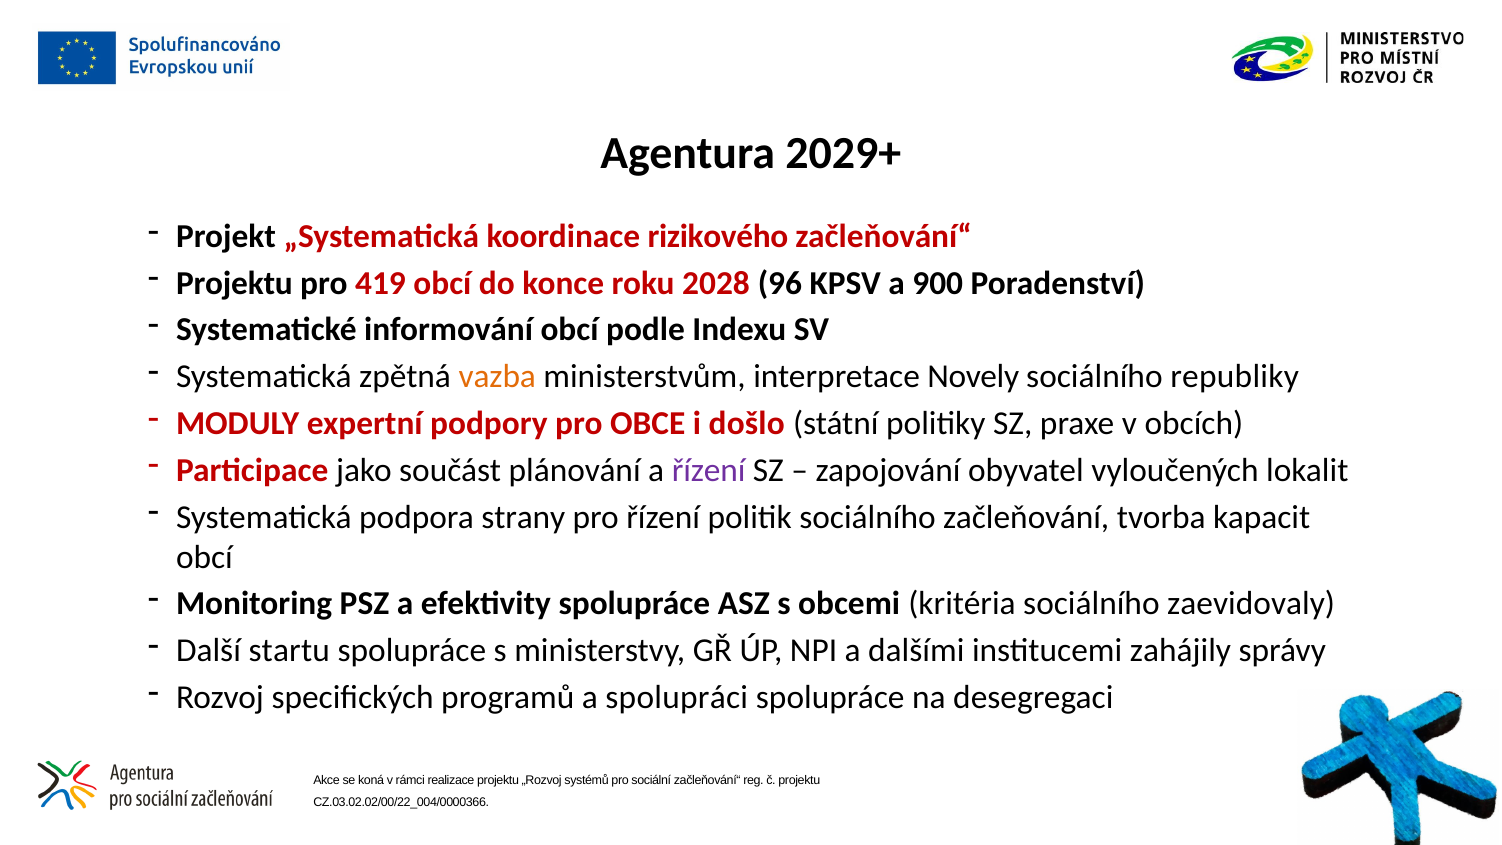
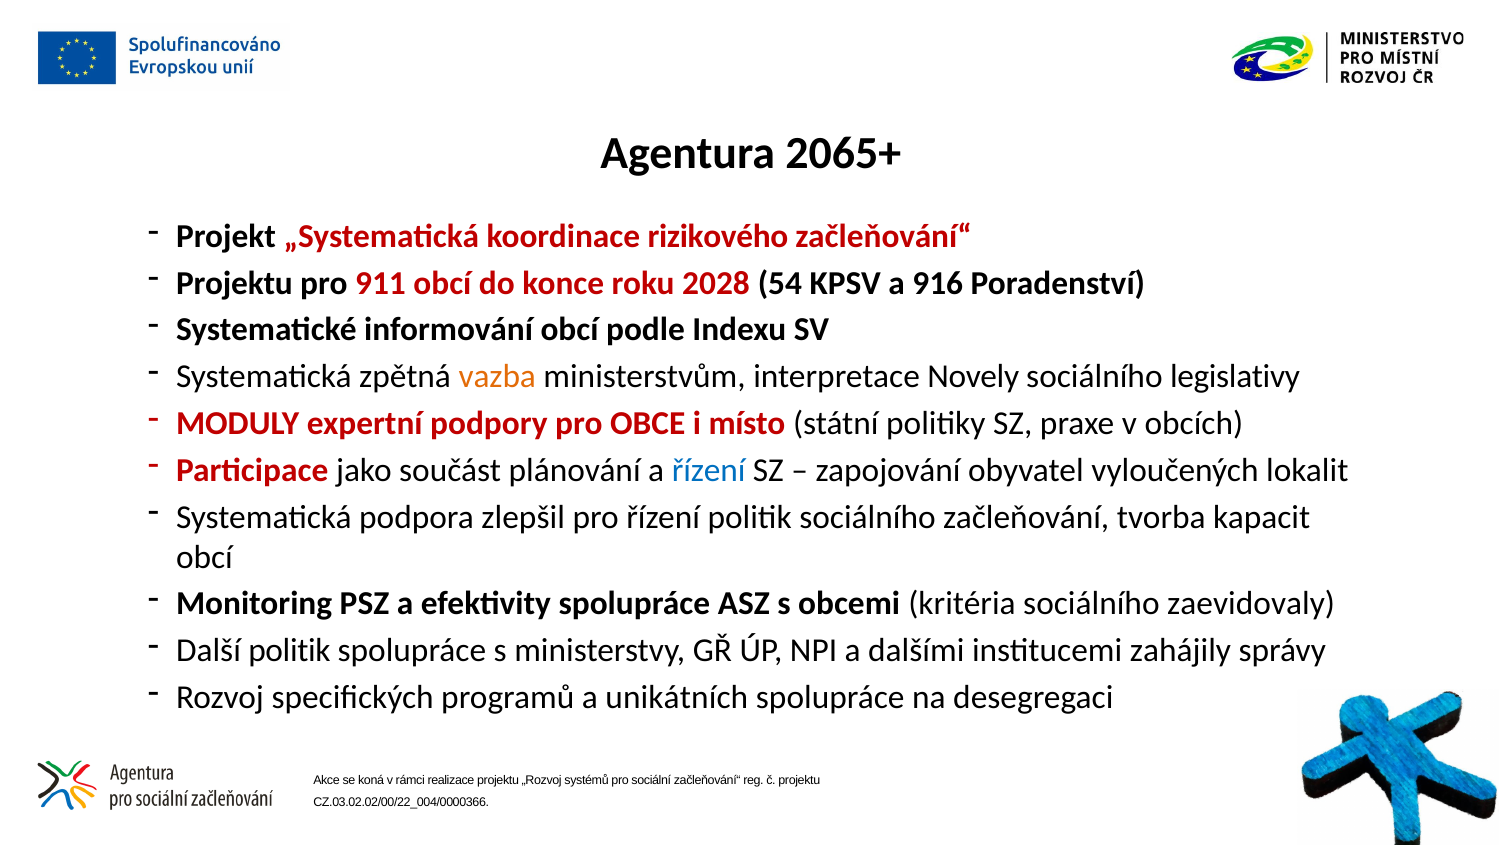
2029+: 2029+ -> 2065+ (843, 154)
419: 419 -> 911 (381, 283)
96: 96 -> 54 (780, 283)
900: 900 -> 916 (938, 283)
republiky: republiky -> legislativy (1235, 377)
došlo: došlo -> místo (747, 423)
řízení colour: purple -> blue (709, 470)
strany: strany -> zlepšil (523, 517)
Další startu: startu -> politik (289, 651)
spolupráci: spolupráci -> unikátních (677, 697)
